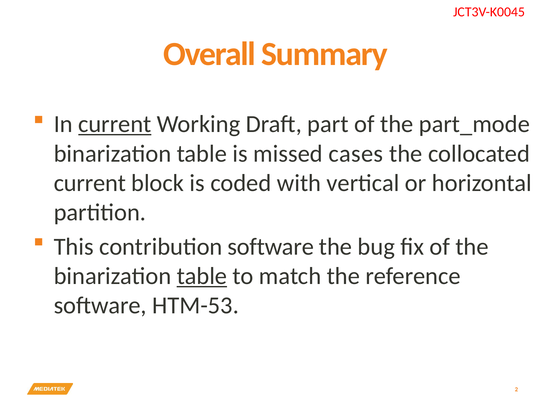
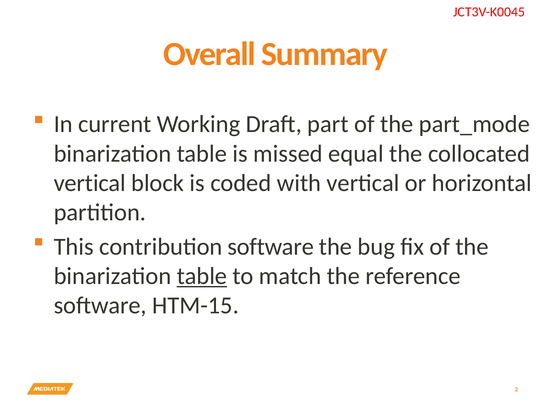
current underline: present -> none (115, 124)
cases: cases -> equal (356, 154)
current: current -> vertical (90, 183)
HTM-53: HTM-53 -> HTM-15 (196, 306)
